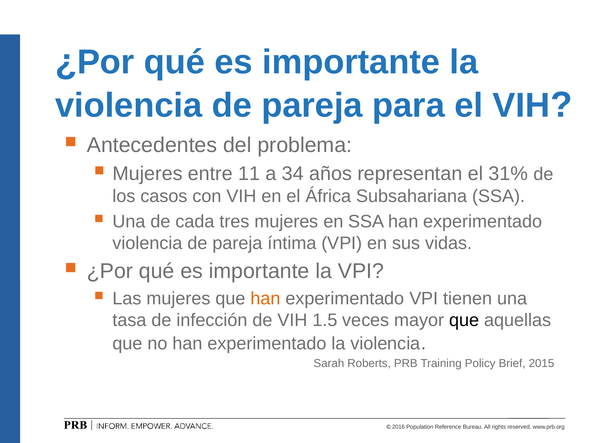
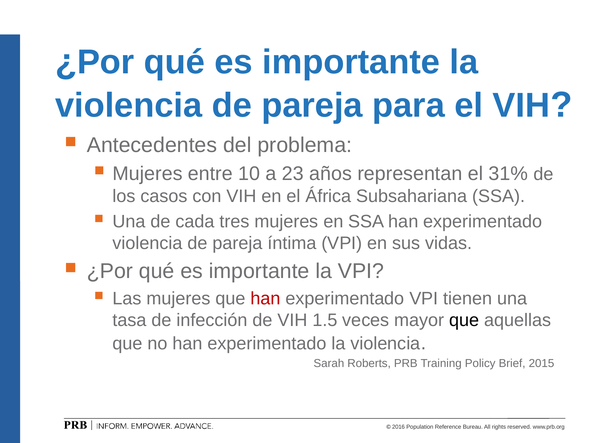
11: 11 -> 10 (249, 173)
34: 34 -> 23 (293, 173)
han colour: orange -> red (265, 298)
